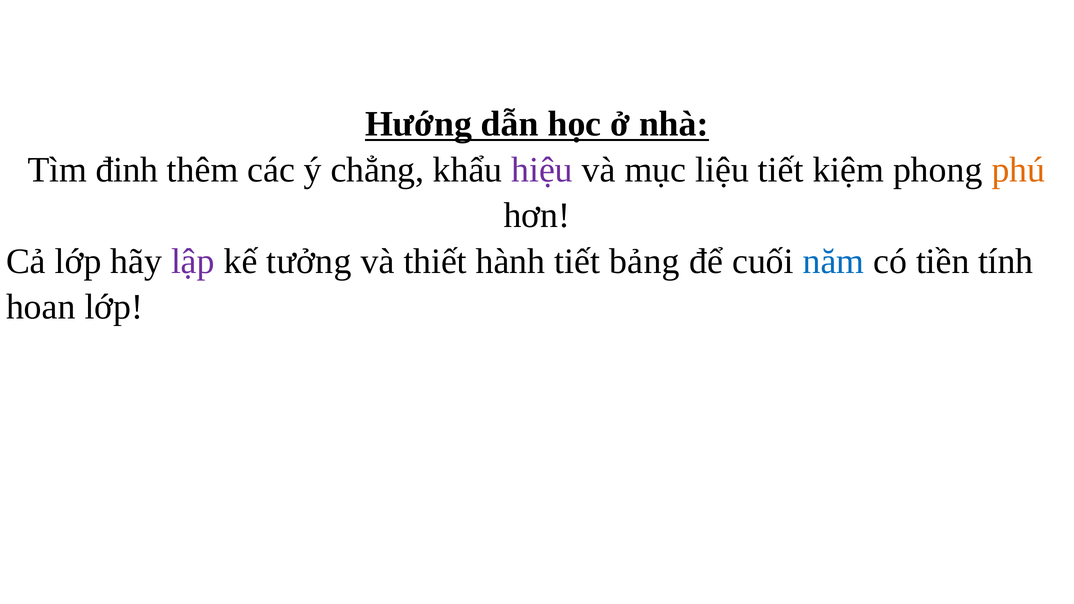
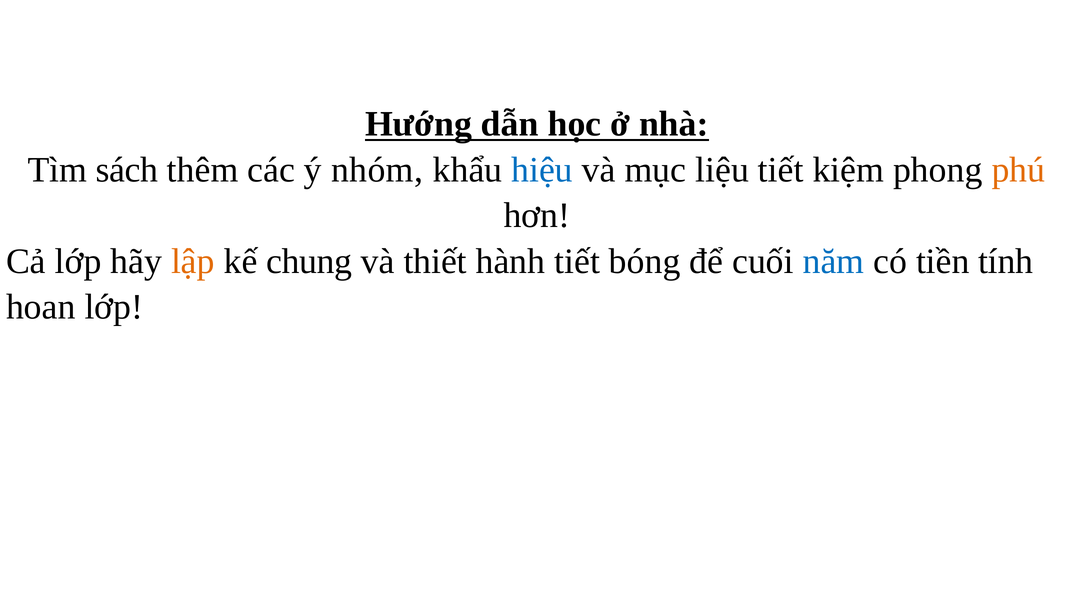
đinh: đinh -> sách (127, 170)
chẳng: chẳng -> nhóm (377, 170)
hiệu colour: purple -> blue (542, 170)
lập colour: purple -> orange (193, 261)
tưởng: tưởng -> chung (309, 261)
bảng: bảng -> bóng (645, 261)
